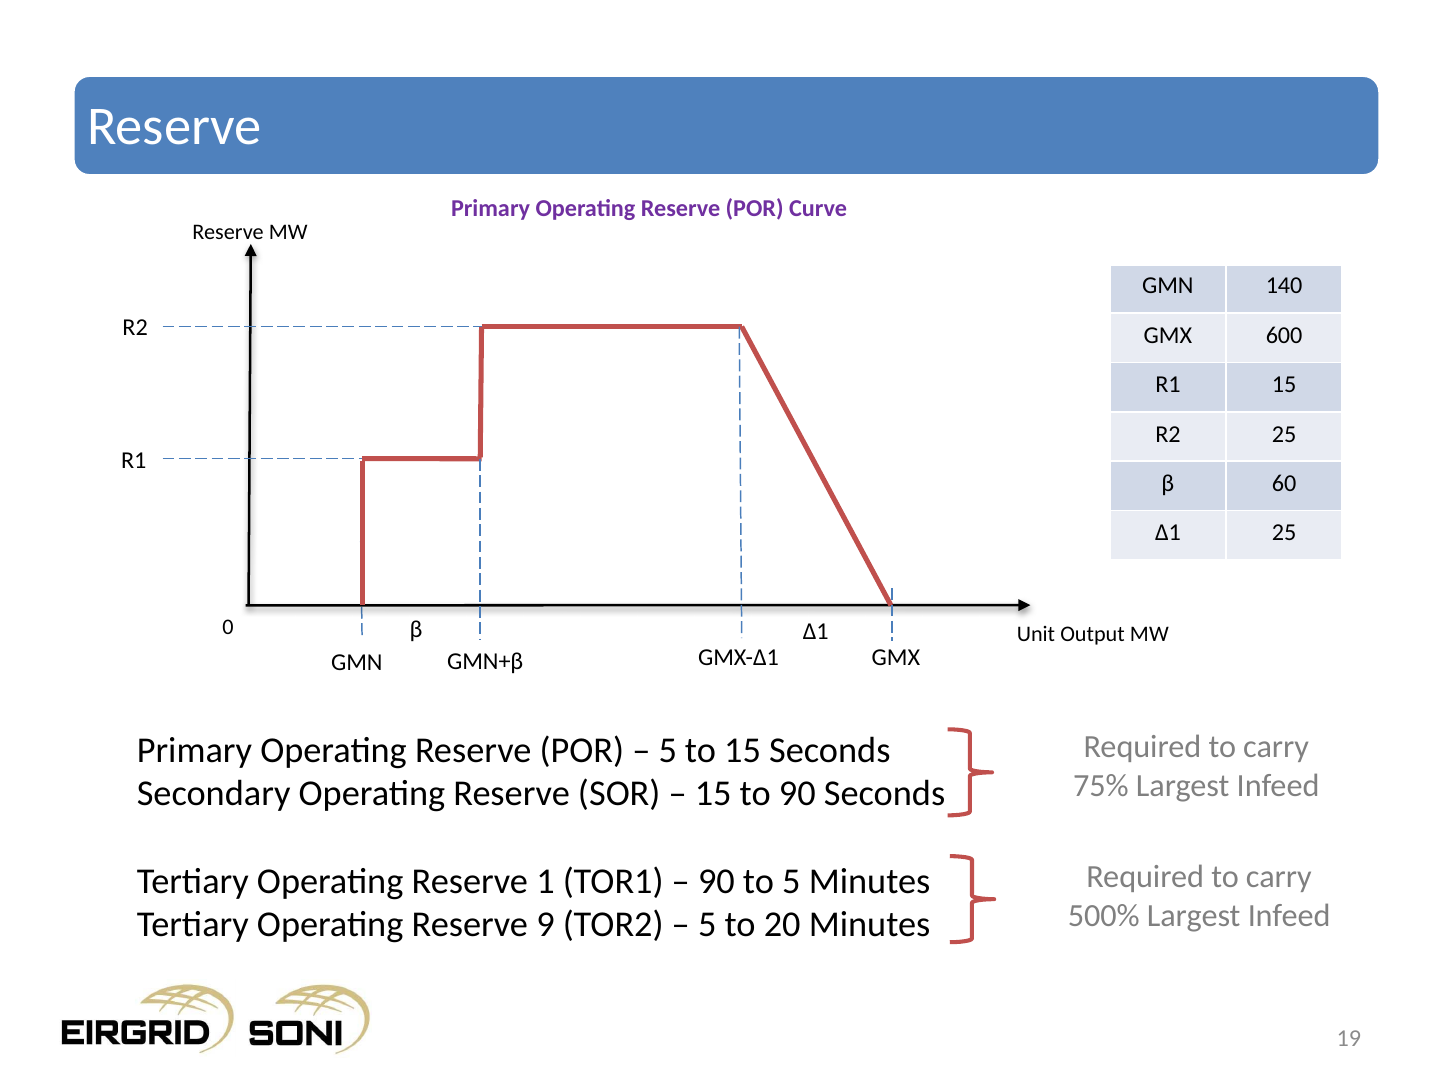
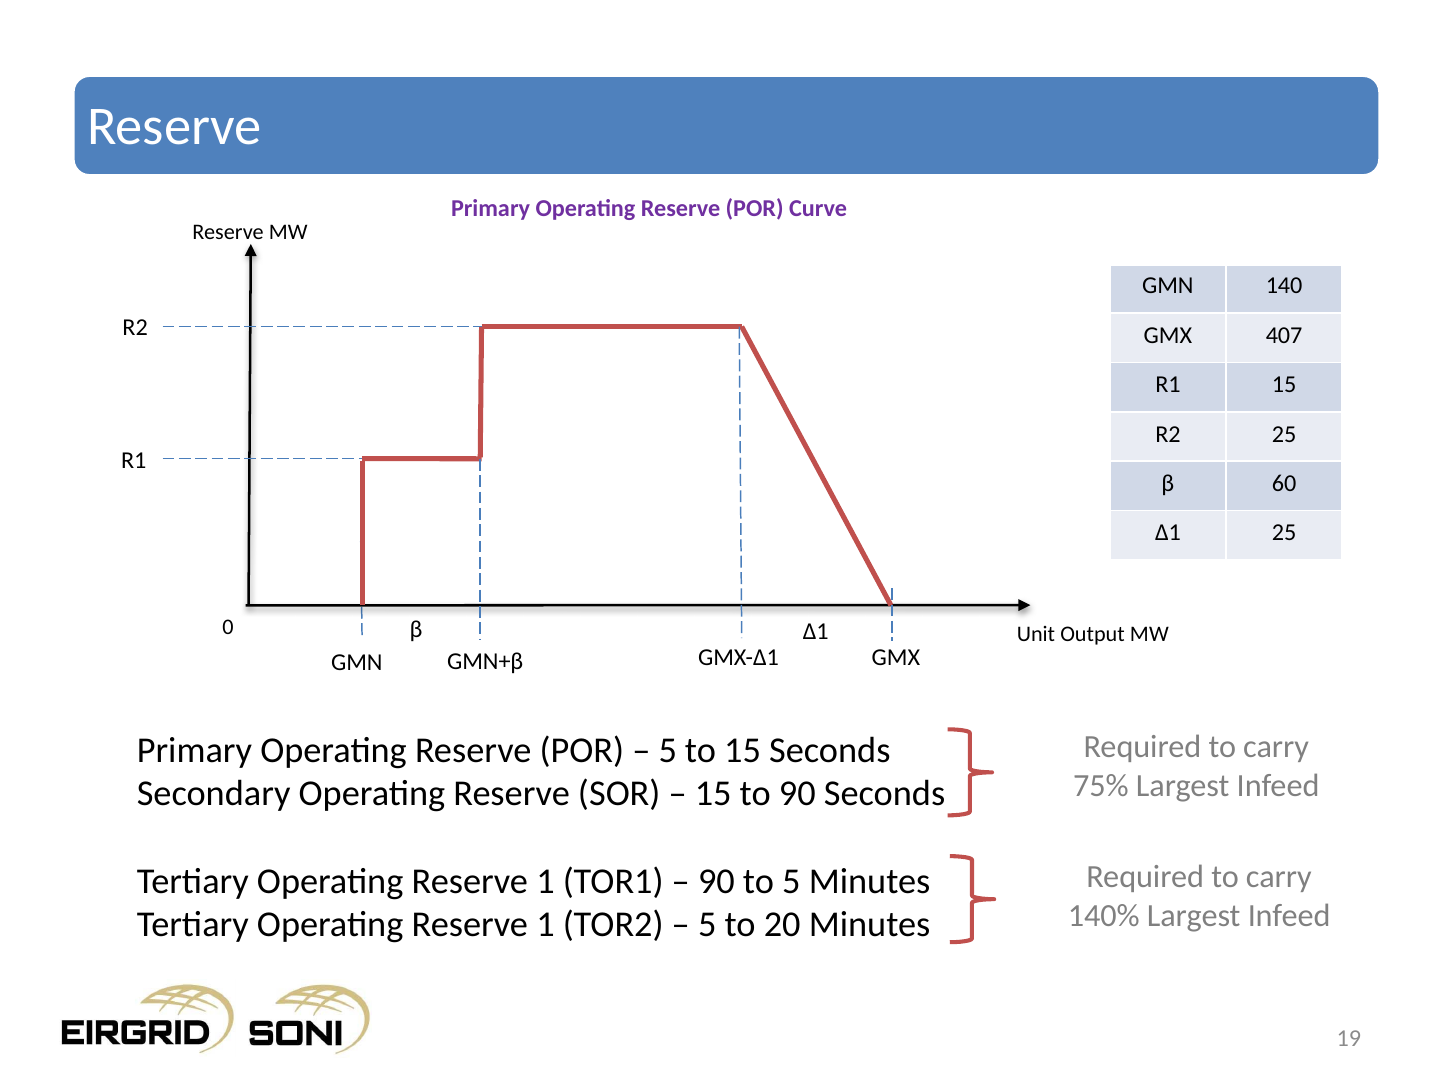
600: 600 -> 407 (1284, 335)
500%: 500% -> 140% (1104, 916)
9: 9 -> 1 (545, 925)
